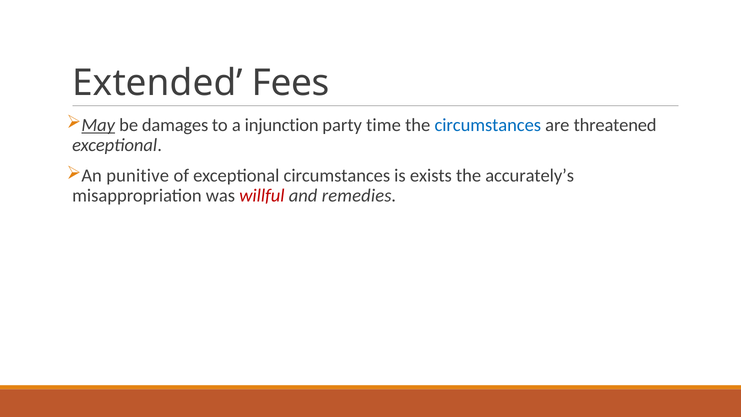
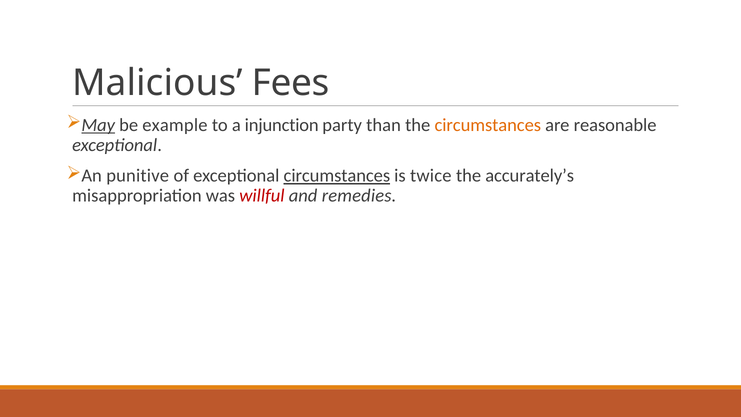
Extended: Extended -> Malicious (158, 83)
damages: damages -> example (175, 125)
time: time -> than (384, 125)
circumstances colour: blue -> orange (488, 125)
threatened: threatened -> reasonable (615, 125)
circumstances underline: none -> present (337, 176)
exists: exists -> twice (431, 176)
